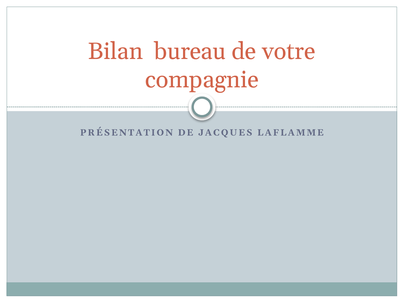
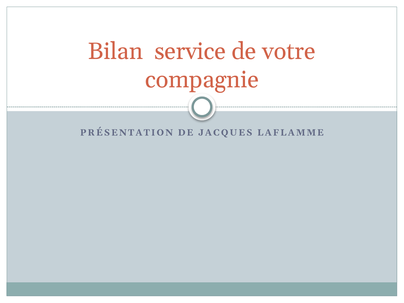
bureau: bureau -> service (190, 51)
